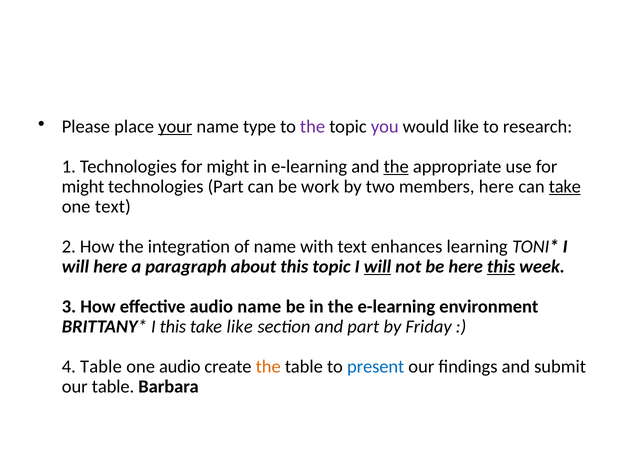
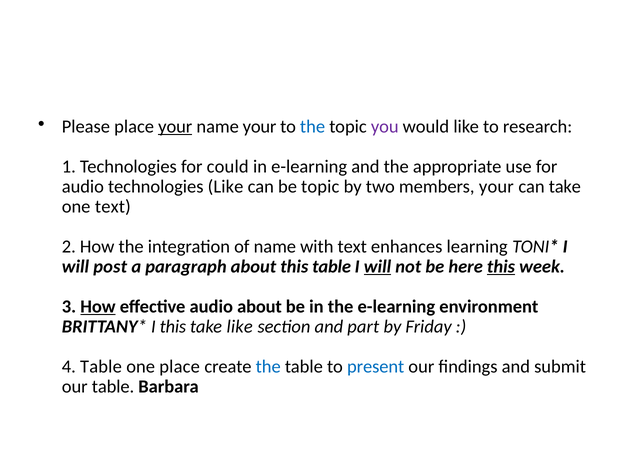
name type: type -> your (260, 127)
the colour: purple -> blue (313, 127)
Technologies for might: might -> could (228, 166)
the underline: present -> none (396, 166)
might: might -> audio (83, 186)
technologies Part: Part -> Like (226, 186)
be work: work -> topic (320, 186)
members here: here -> your (496, 186)
take underline: present -> none (565, 186)
will here: here -> post (110, 266)
this topic: topic -> table (332, 266)
How underline: none -> present (98, 306)
audio name: name -> about (259, 306)
one audio: audio -> place (180, 366)
the colour: orange -> blue (268, 366)
